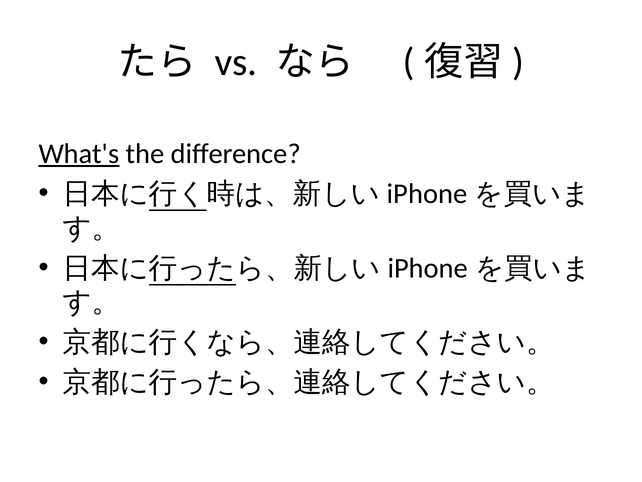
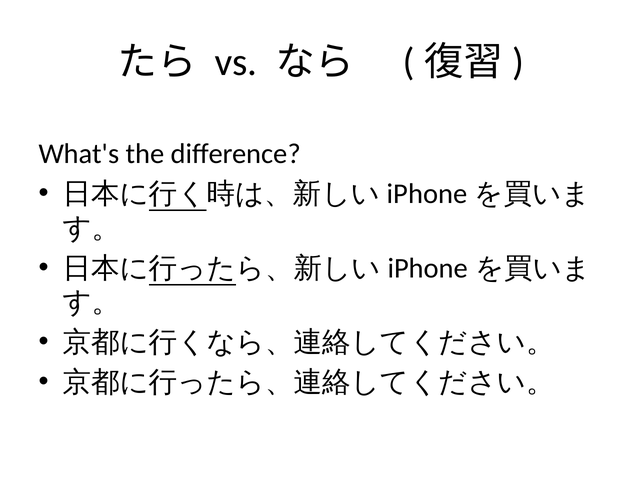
What's underline: present -> none (79, 154)
